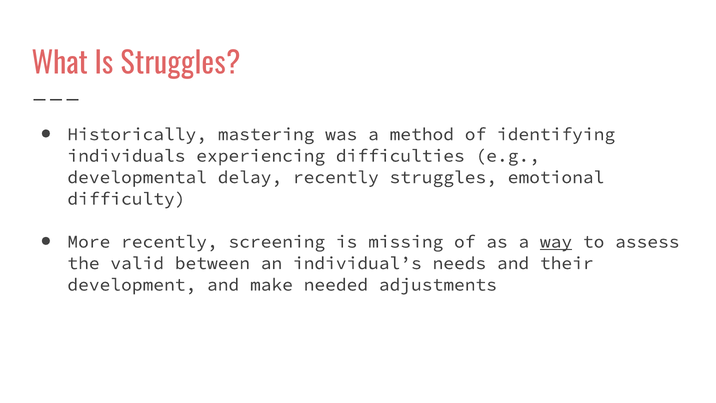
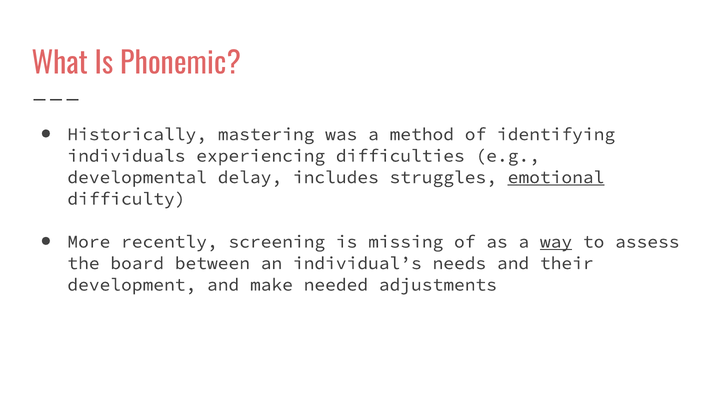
Is Struggles: Struggles -> Phonemic (181, 64)
delay recently: recently -> includes (336, 177)
emotional underline: none -> present (556, 177)
valid: valid -> board (137, 263)
